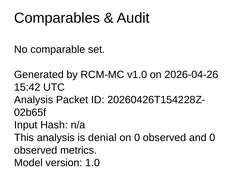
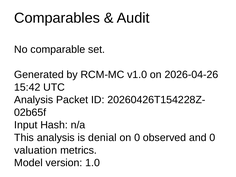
observed: observed -> valuation (36, 150)
